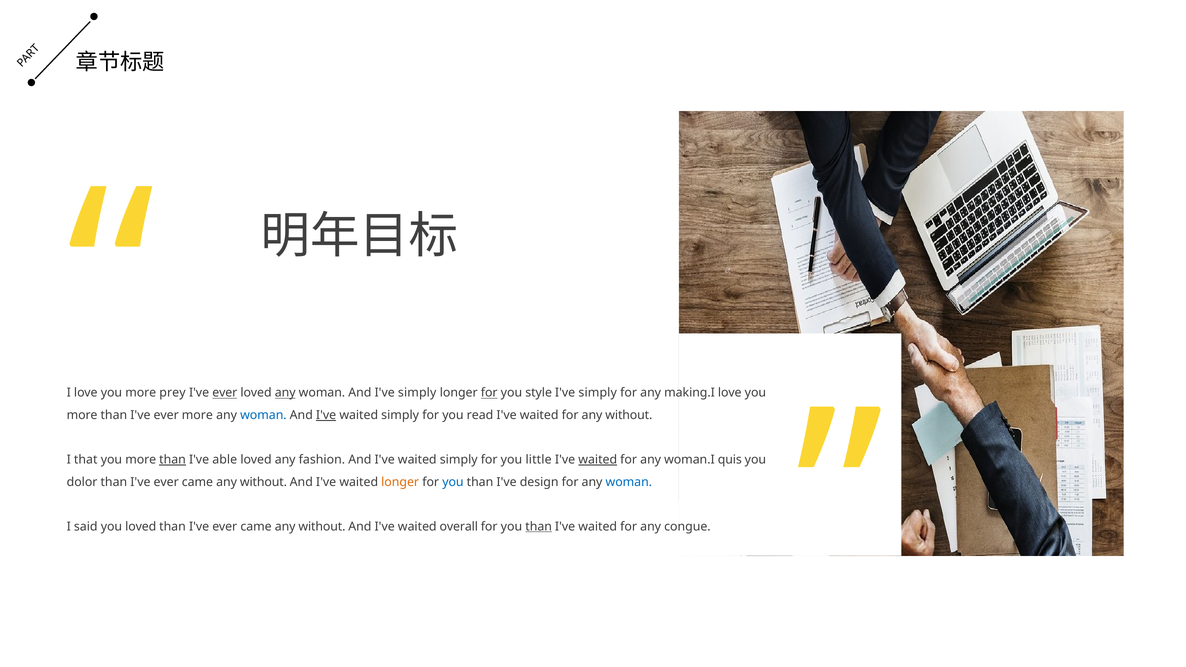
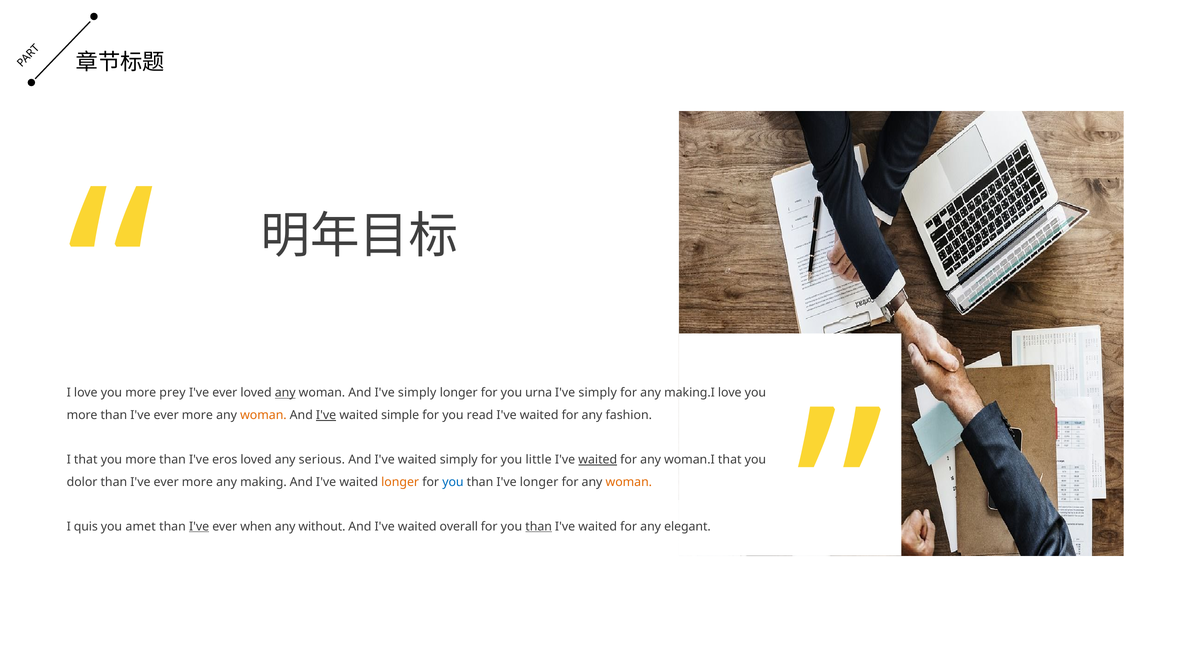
ever underline: present -> none (225, 393)
for underline: present -> none (489, 393)
style: style -> urna (539, 393)
woman colour: blue -> orange (263, 415)
simply: simply -> simple (400, 415)
for any without: without -> fashion (629, 415)
than underline: present -> none (173, 460)
able: able -> eros (225, 460)
fashion: fashion -> serious (322, 460)
woman.I quis: quis -> that (730, 460)
came: came -> more (197, 482)
without: without -> making (263, 482)
I've design: design -> longer (539, 482)
woman colour: blue -> orange (629, 482)
said: said -> quis (86, 527)
you loved: loved -> amet (141, 527)
I've underline: none -> present (199, 527)
came: came -> when (256, 527)
congue: congue -> elegant (687, 527)
